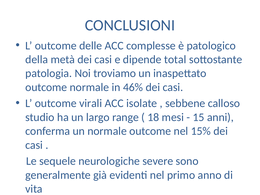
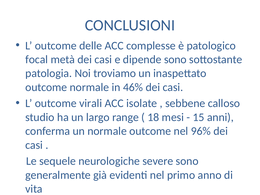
della: della -> focal (37, 59)
dipende total: total -> sono (175, 59)
15%: 15% -> 96% (201, 131)
